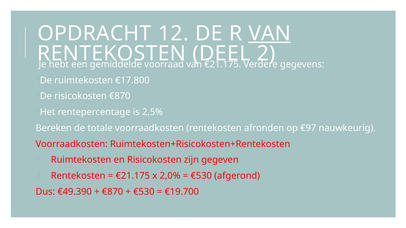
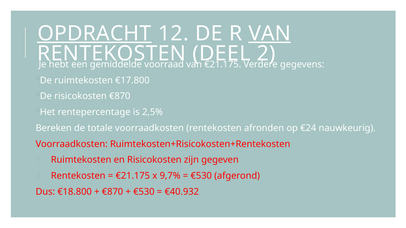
OPDRACHT underline: none -> present (94, 33)
€97: €97 -> €24 (308, 128)
2,0%: 2,0% -> 9,7% (170, 176)
€49.390: €49.390 -> €18.800 (75, 192)
€19.700: €19.700 -> €40.932 (182, 192)
